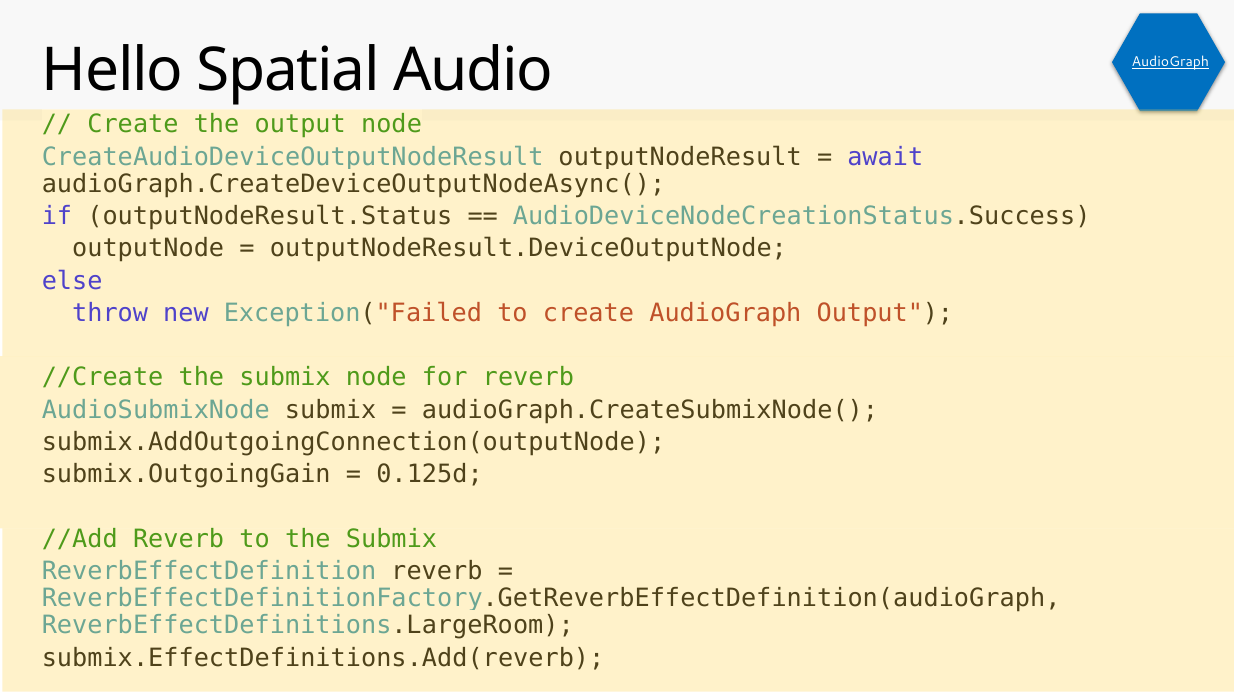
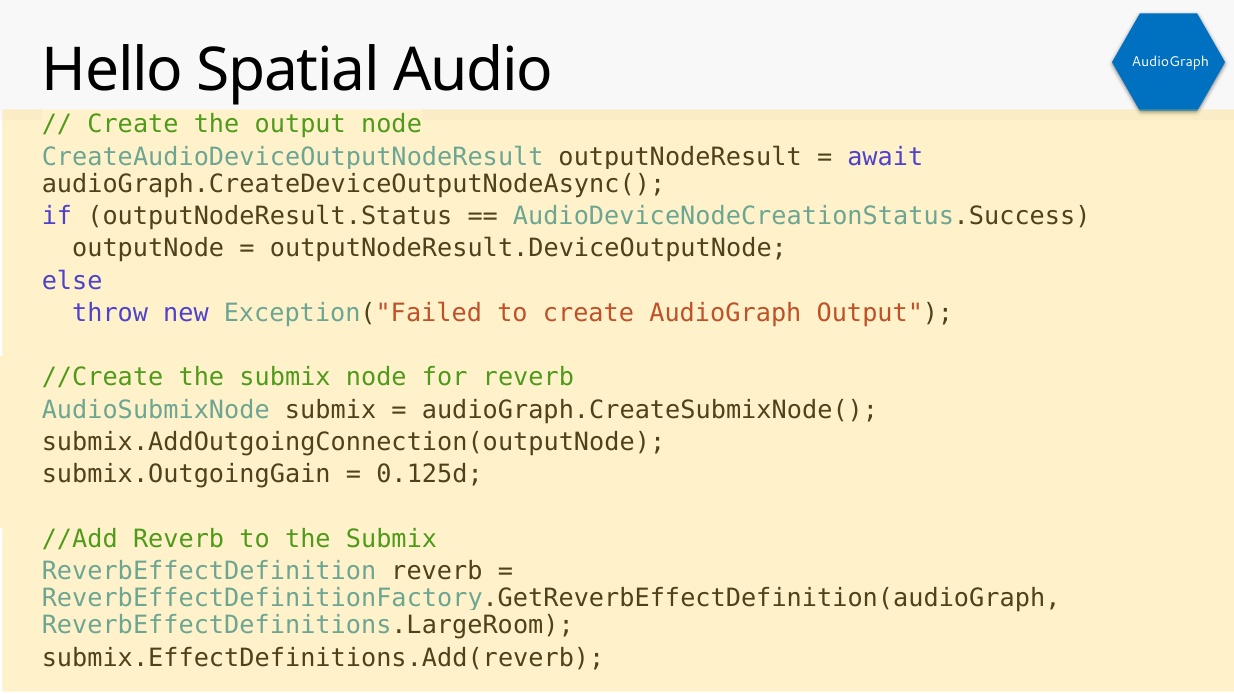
AudioGraph underline: present -> none (1170, 62)
